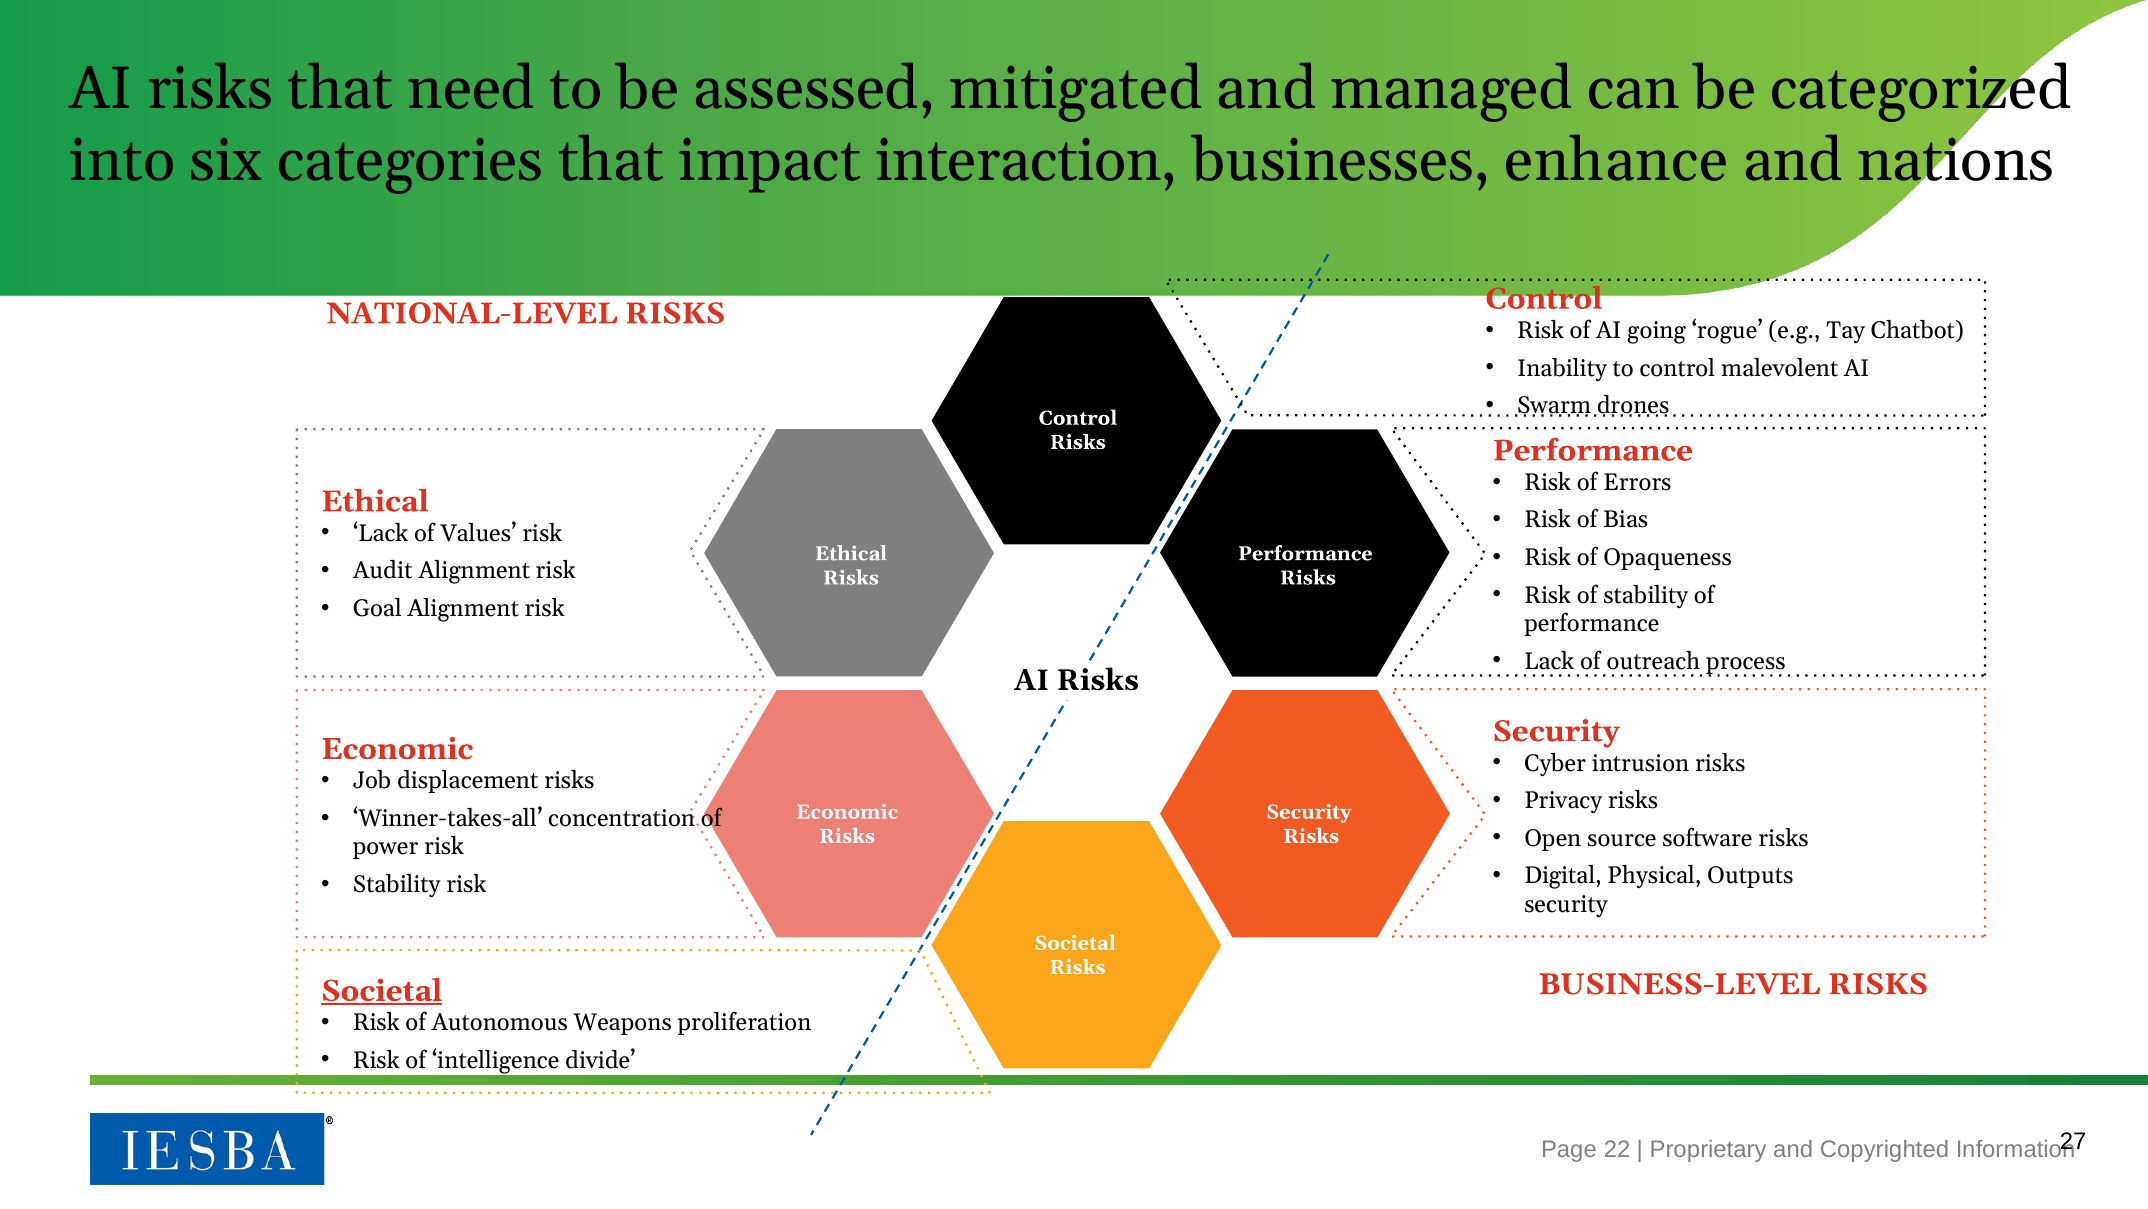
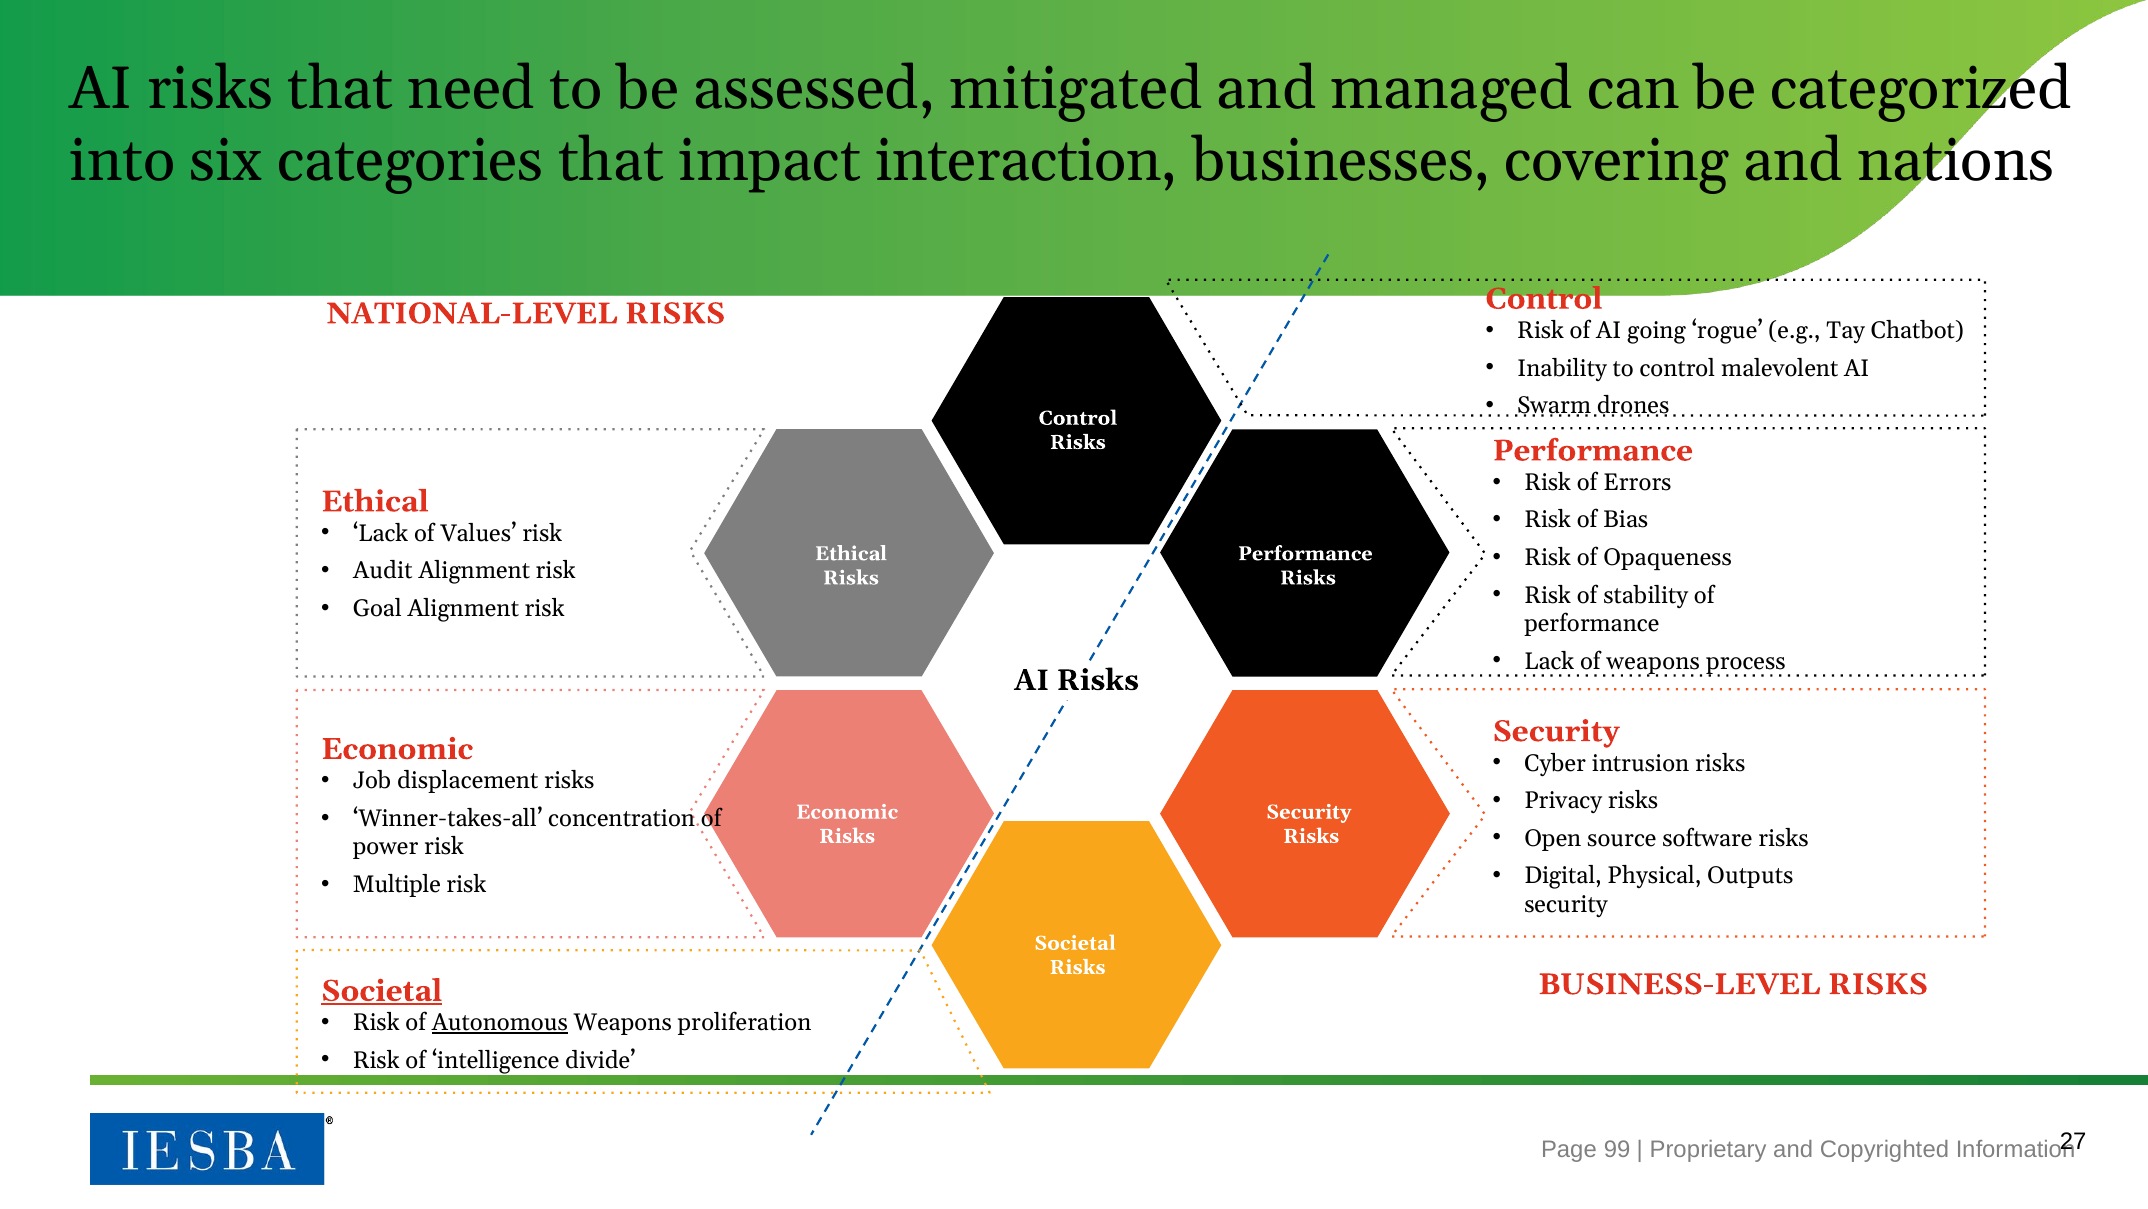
enhance: enhance -> covering (1617, 161)
of outreach: outreach -> weapons (1653, 661)
Stability: Stability -> Multiple (397, 884)
Autonomous underline: none -> present (500, 1022)
22: 22 -> 99 (1617, 1149)
